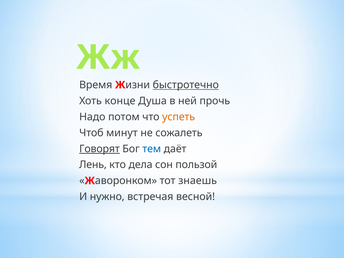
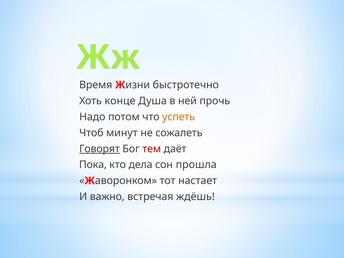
быстротечно underline: present -> none (186, 85)
тем colour: blue -> red (152, 149)
Лень: Лень -> Пока (93, 165)
пользой: пользой -> прошла (196, 165)
знаешь: знаешь -> настает (198, 181)
нужно: нужно -> важно (107, 197)
весной: весной -> ждёшь (195, 197)
